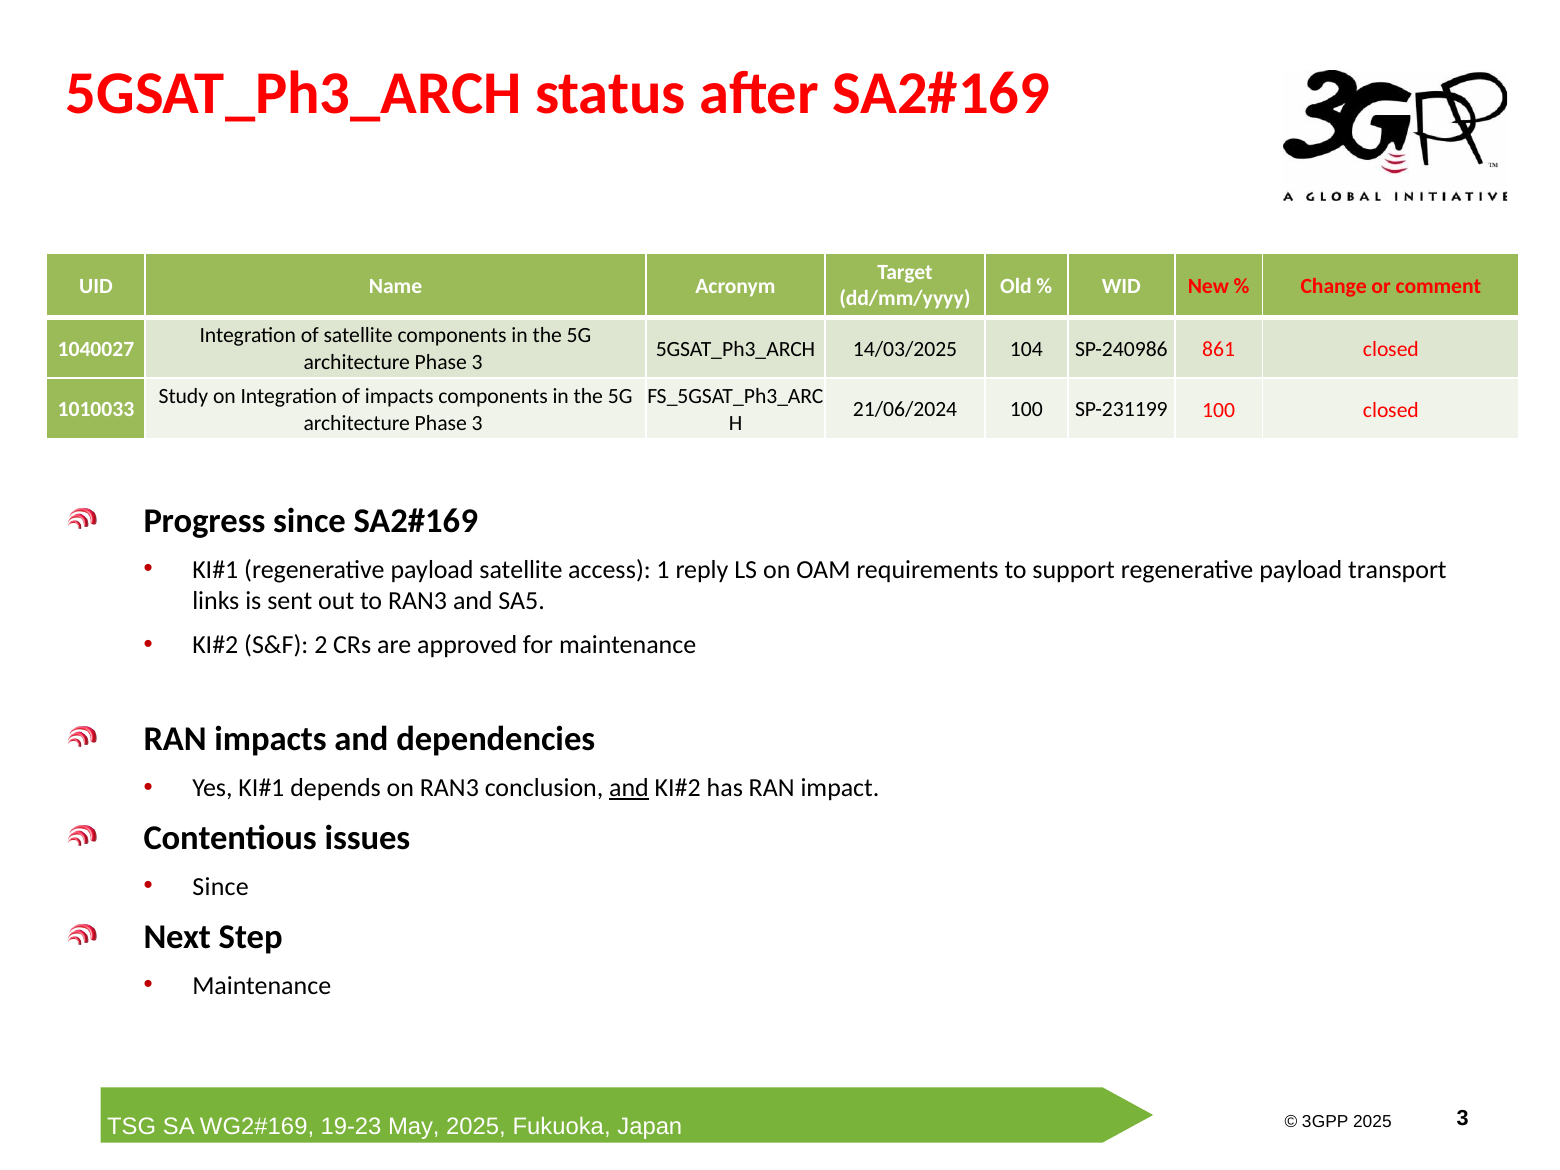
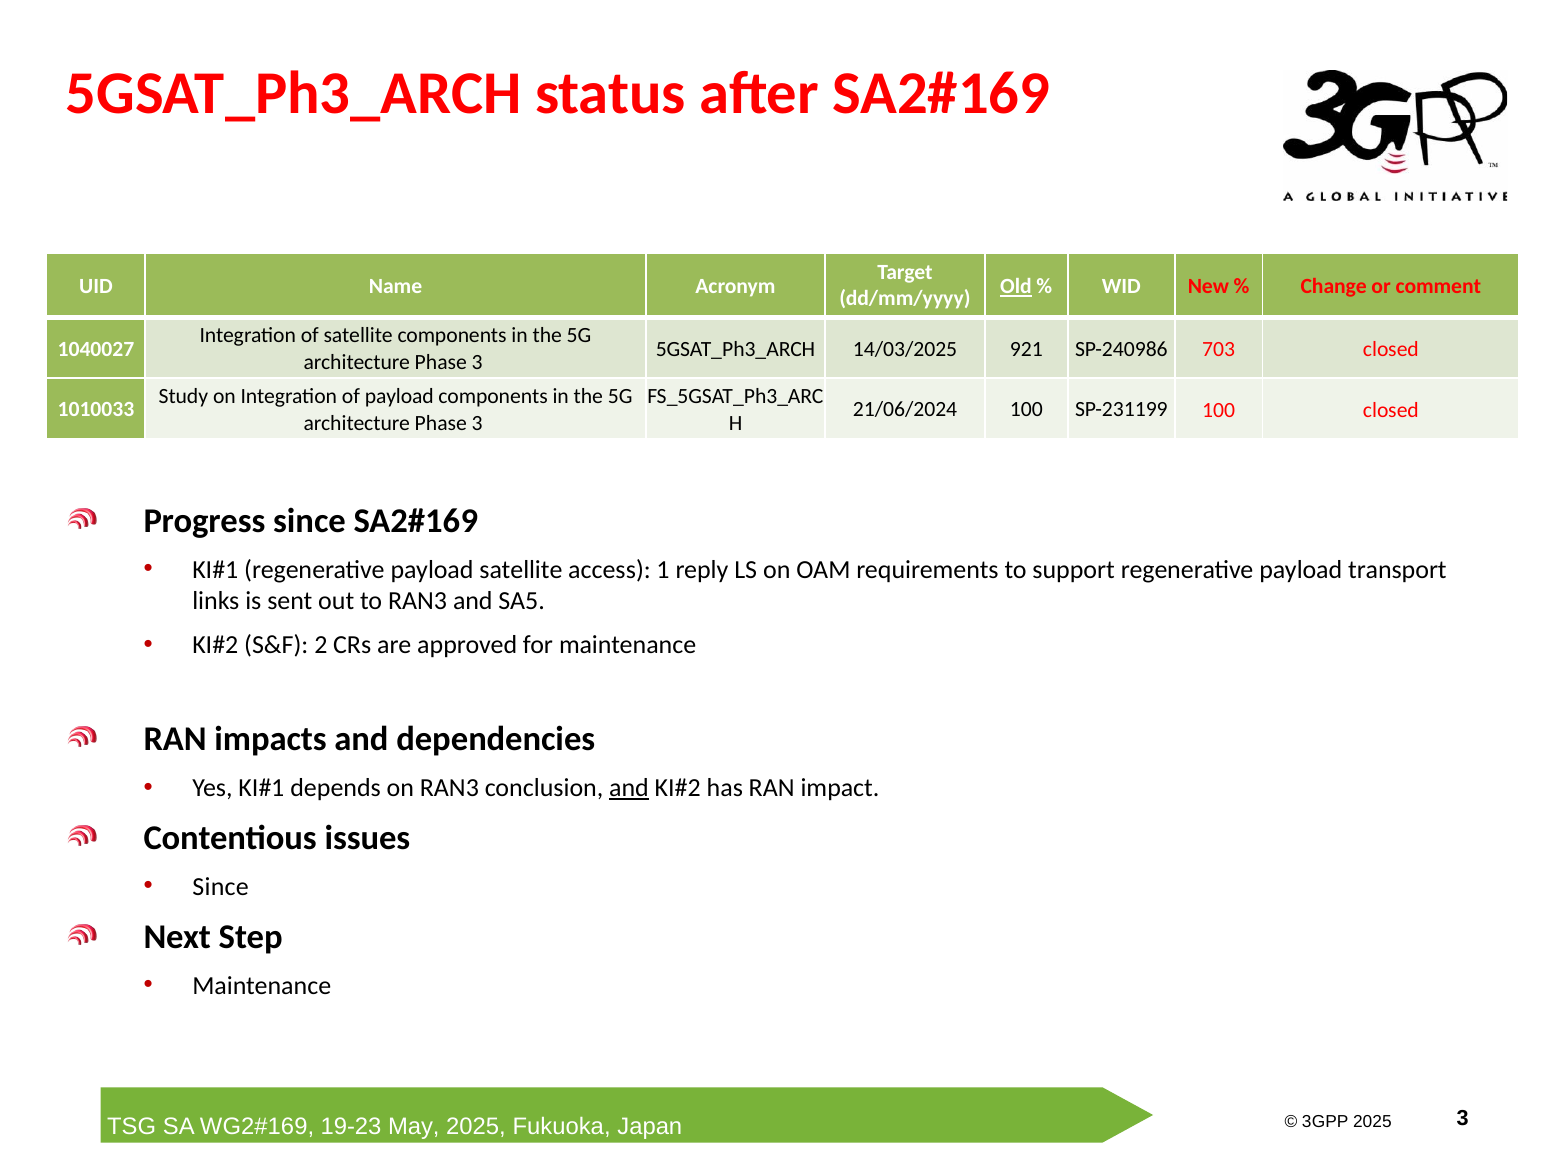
Old underline: none -> present (1016, 287)
104: 104 -> 921 (1026, 349)
861: 861 -> 703 (1219, 349)
of impacts: impacts -> payload (399, 397)
